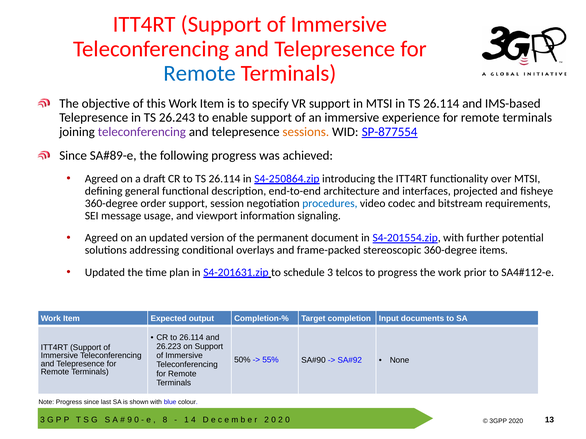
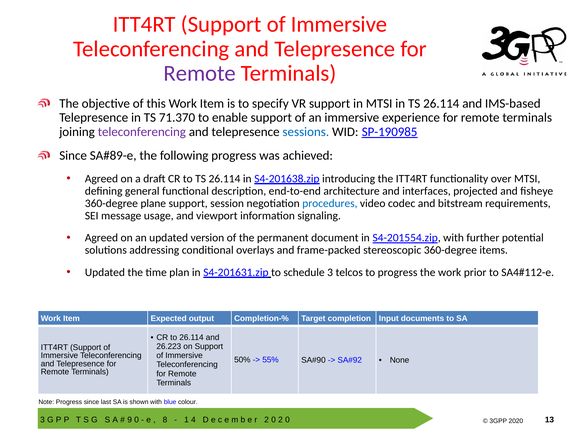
Remote colour: blue -> purple (200, 74)
26.243: 26.243 -> 71.370 (177, 118)
sessions colour: orange -> blue (306, 132)
SP-877554: SP-877554 -> SP-190985 (390, 132)
S4-250864.zip: S4-250864.zip -> S4-201638.zip (287, 179)
order: order -> plane (153, 204)
